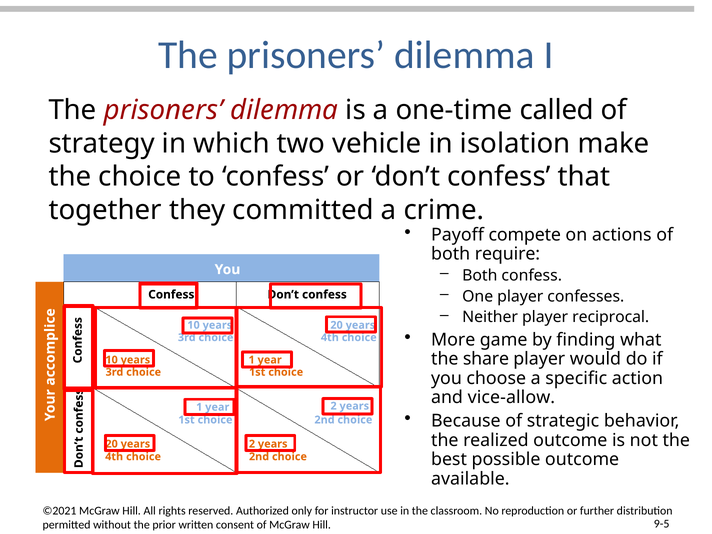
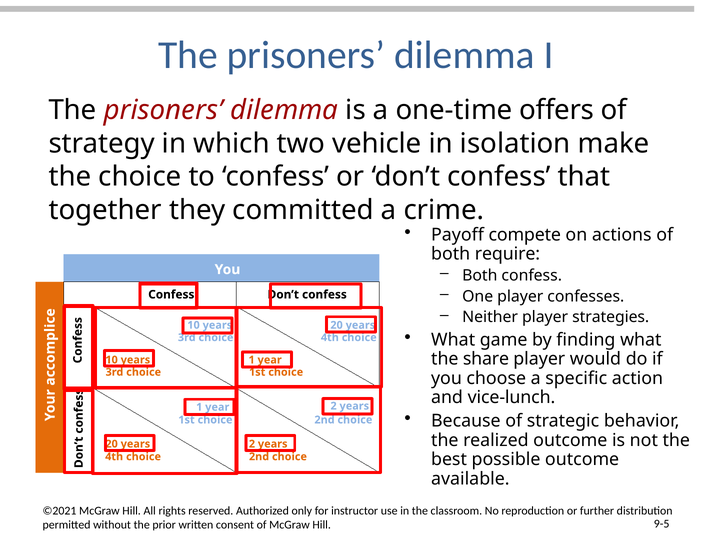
called: called -> offers (557, 110)
reciprocal: reciprocal -> strategies (611, 317)
More: More -> What (453, 340)
vice-allow: vice-allow -> vice-lunch (511, 398)
